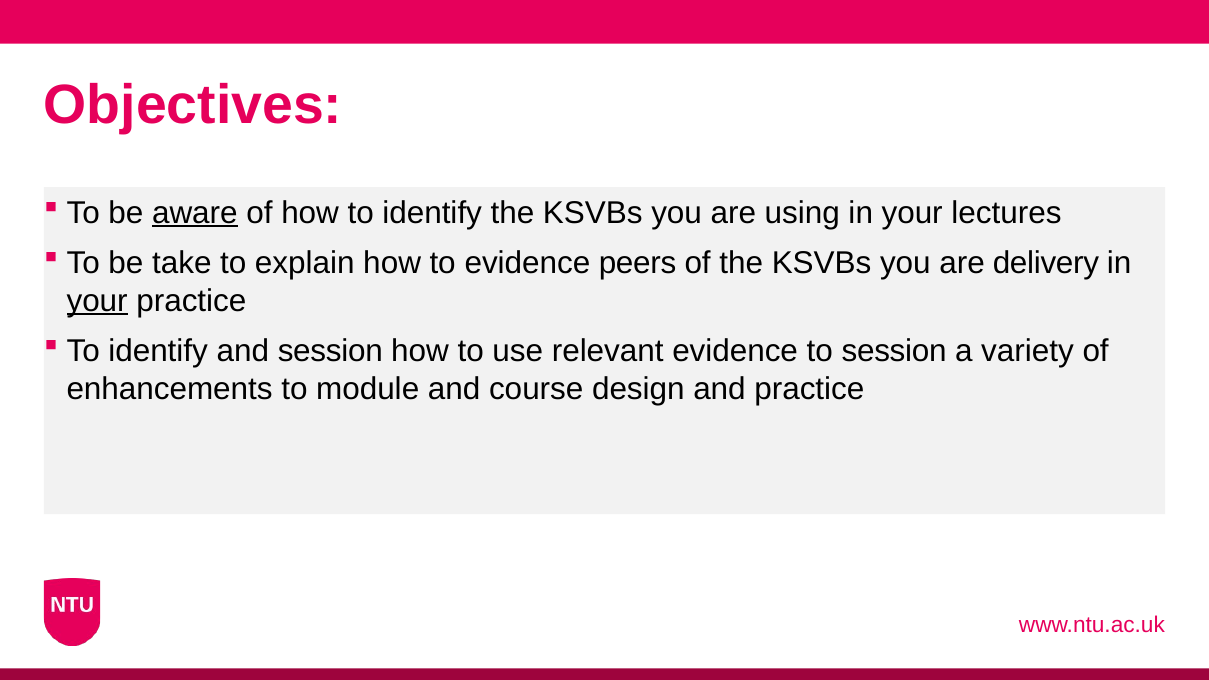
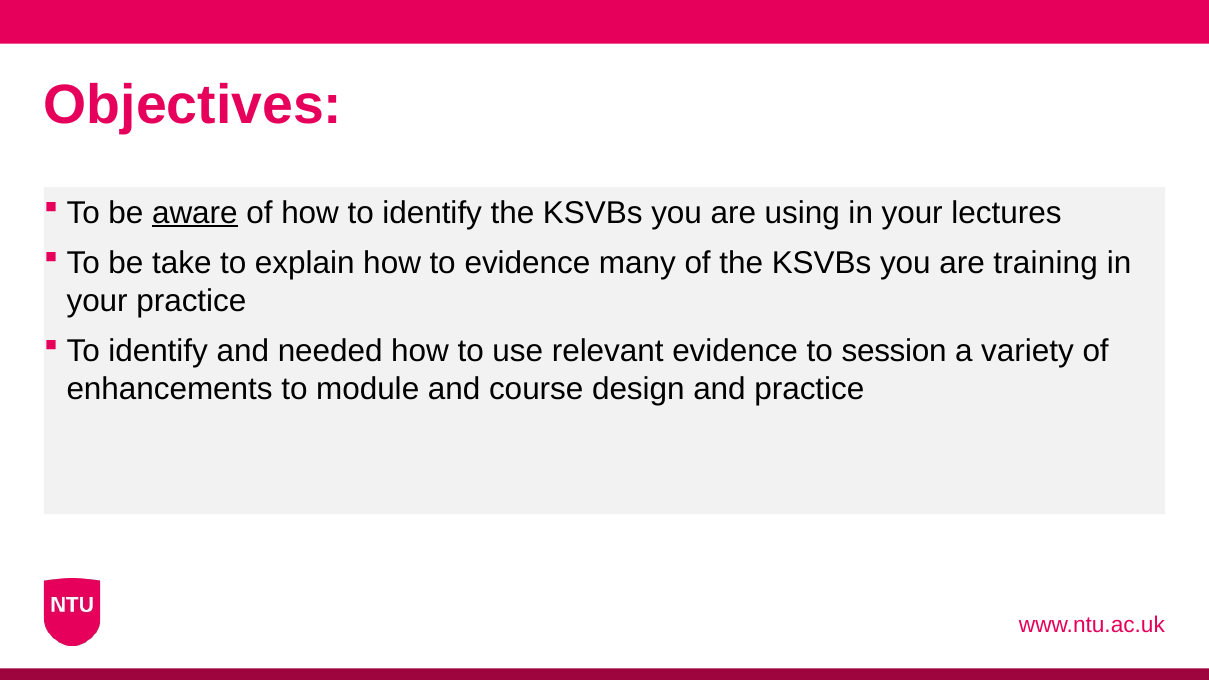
peers: peers -> many (637, 263)
delivery: delivery -> training (1046, 263)
your underline: present -> none (97, 301)
and session: session -> needed (330, 351)
